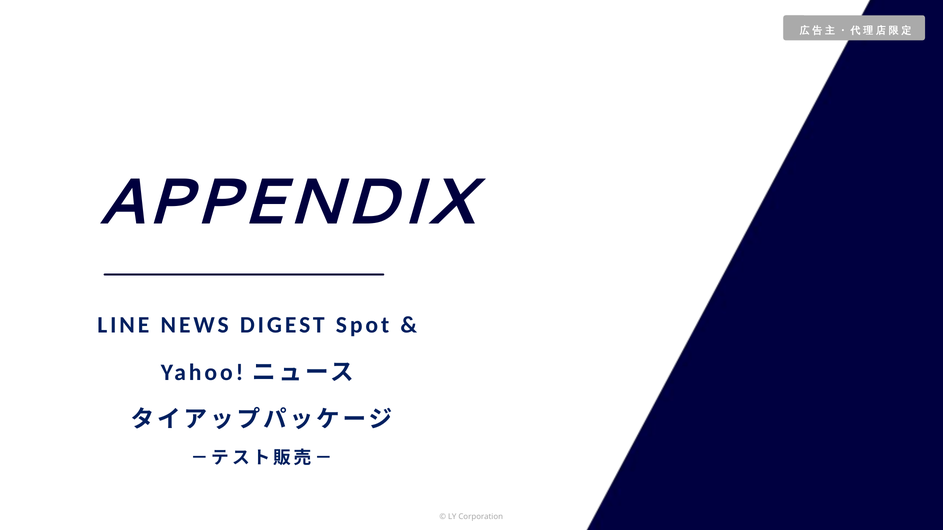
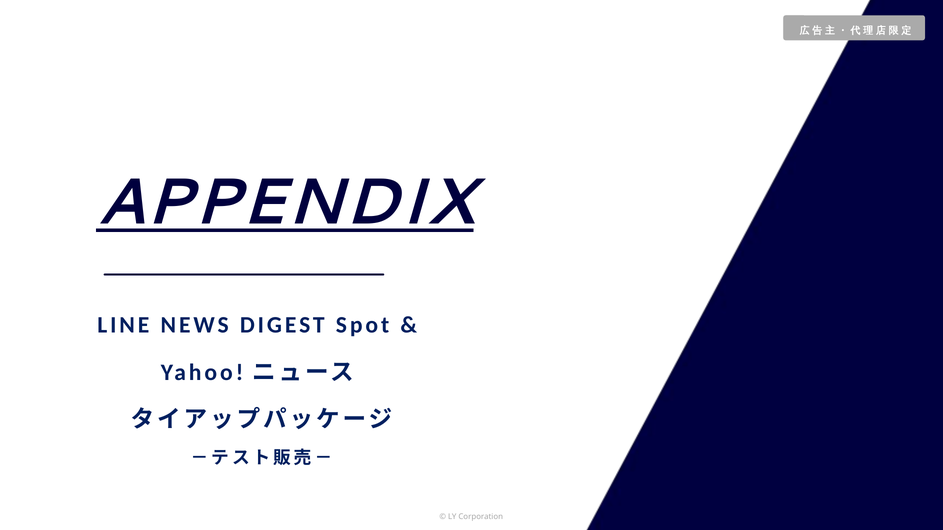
APPENDIX underline: none -> present (285, 203)
